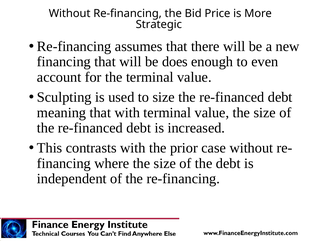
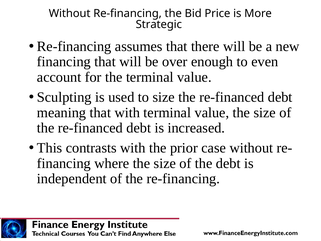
does: does -> over (175, 62)
